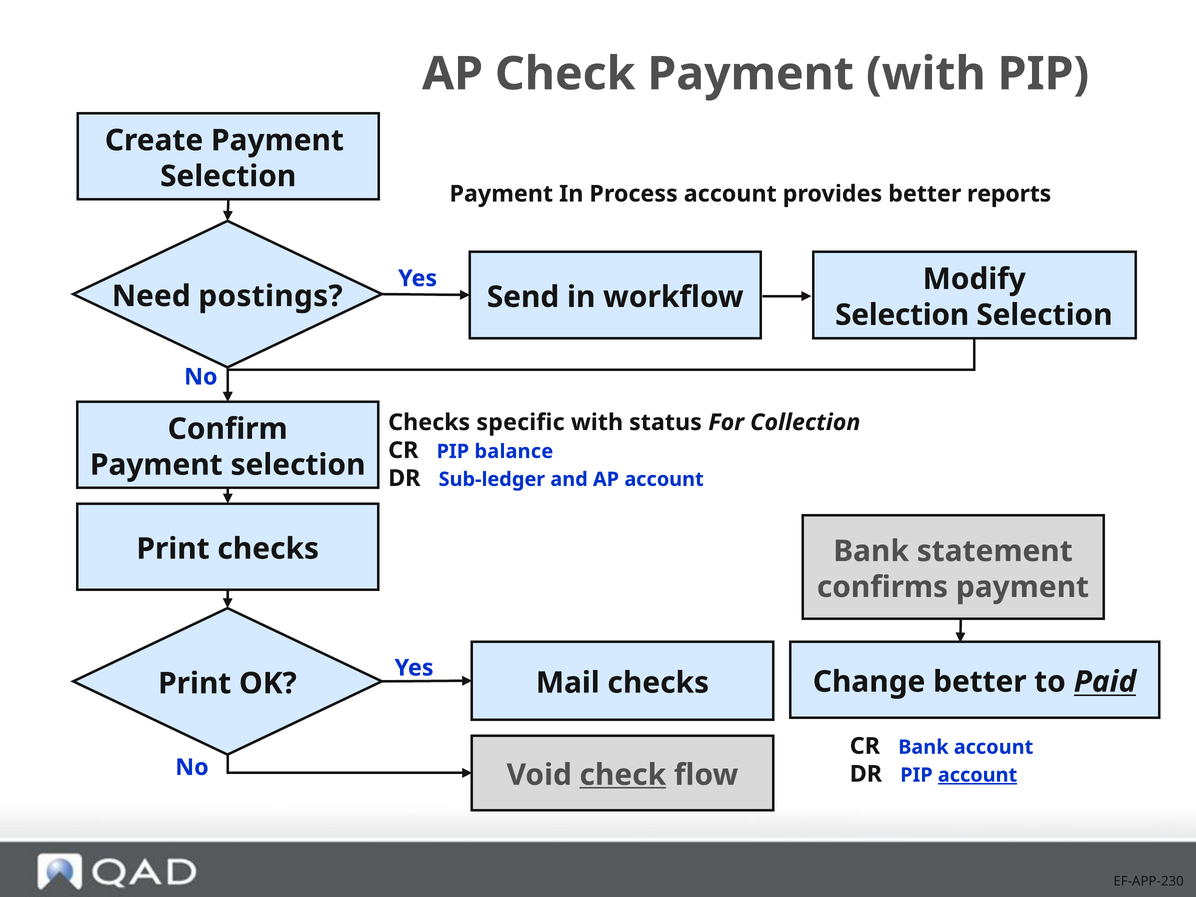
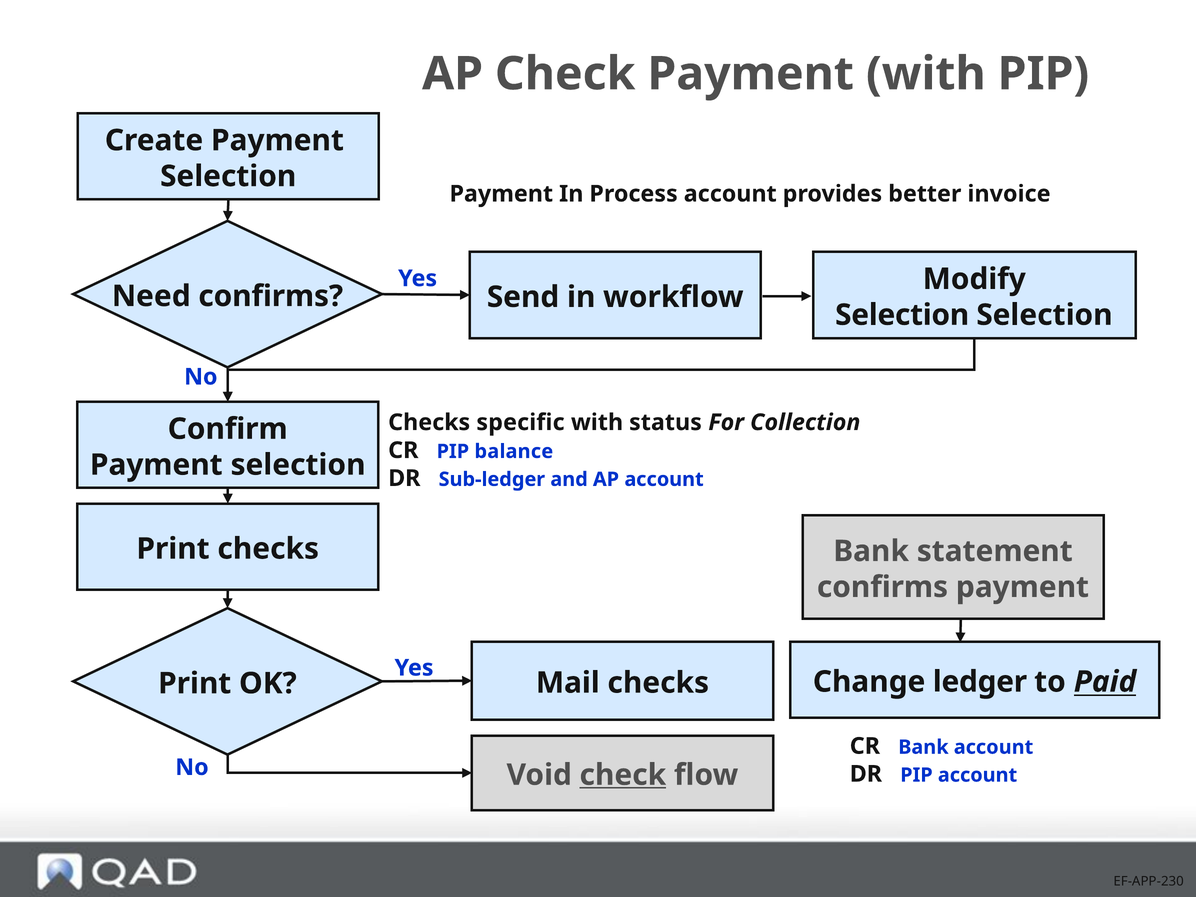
reports: reports -> invoice (1009, 194)
Need postings: postings -> confirms (271, 296)
Change better: better -> ledger (980, 682)
account underline: present -> none (978, 775)
